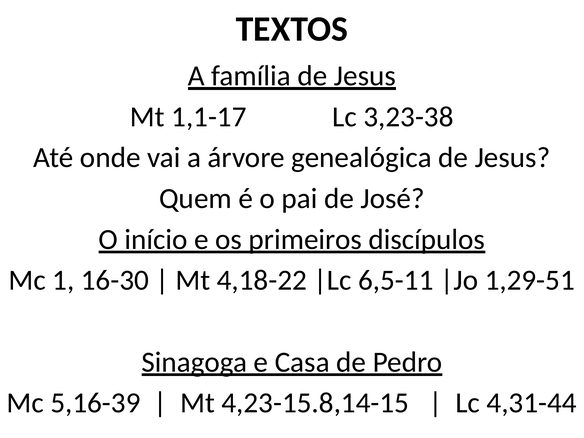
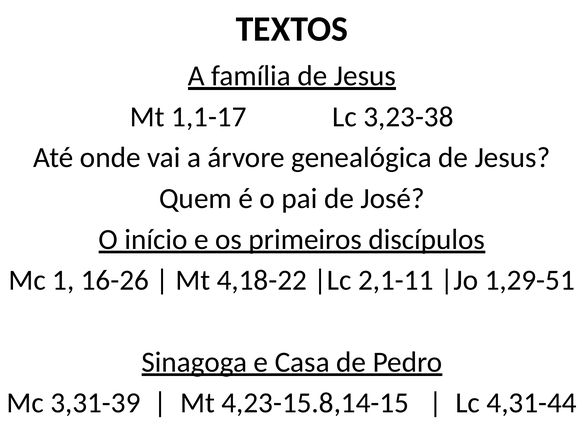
16-30: 16-30 -> 16-26 (115, 280)
6,5-11: 6,5-11 -> 2,1-11 (396, 280)
5,16-39: 5,16-39 -> 3,31-39 (95, 403)
